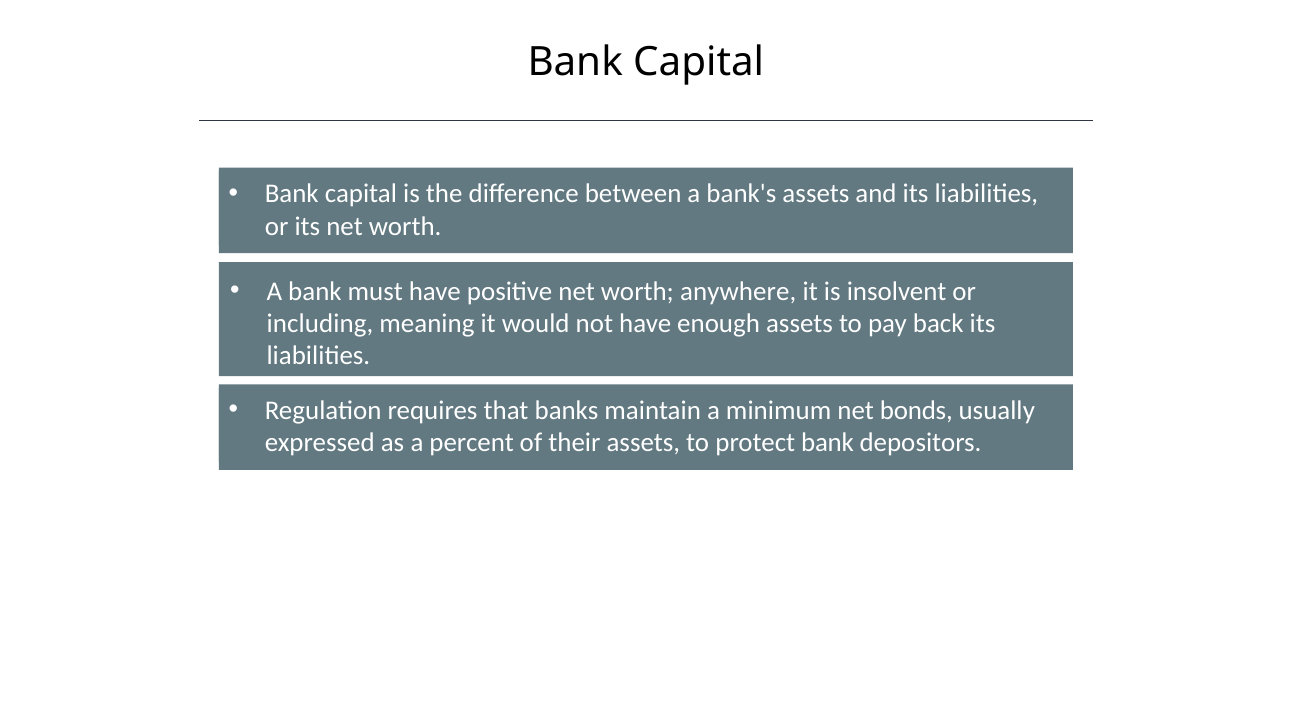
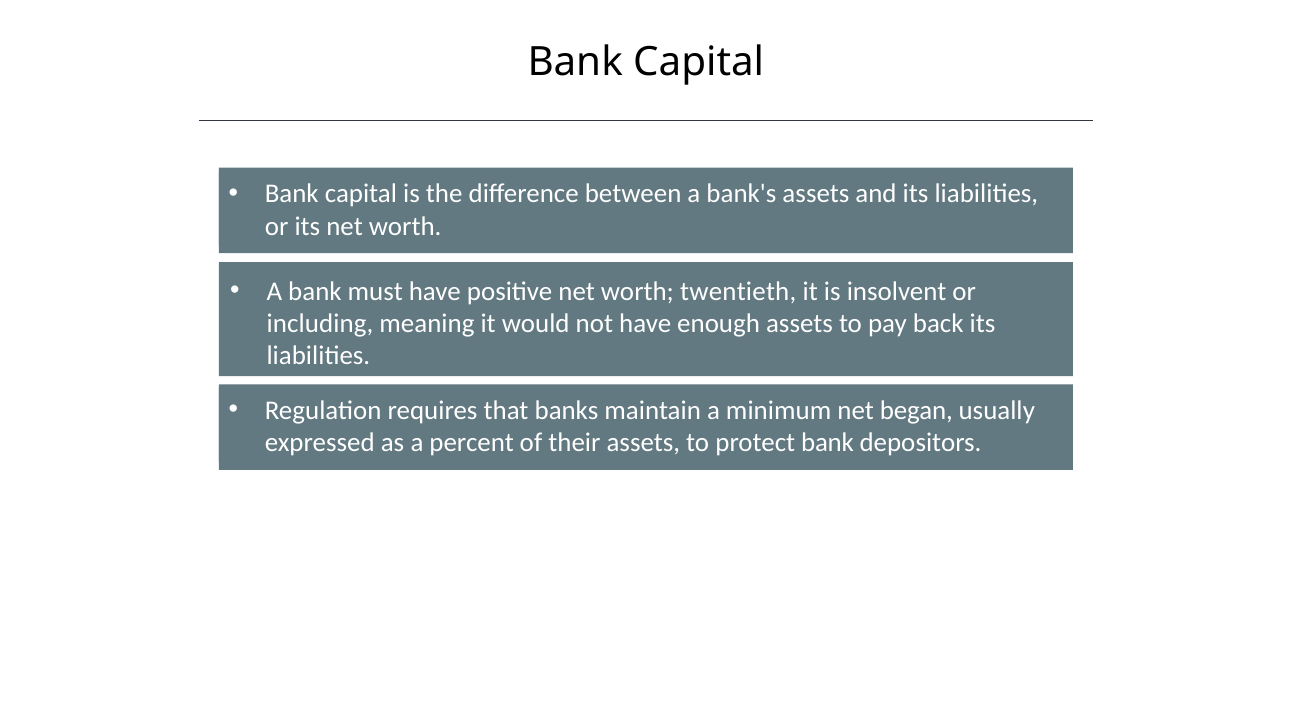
anywhere: anywhere -> twentieth (738, 291)
bonds: bonds -> began (916, 410)
